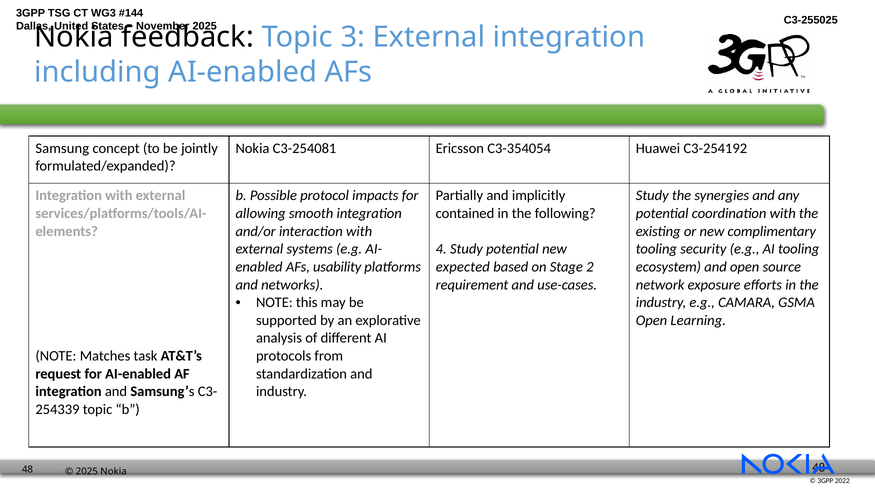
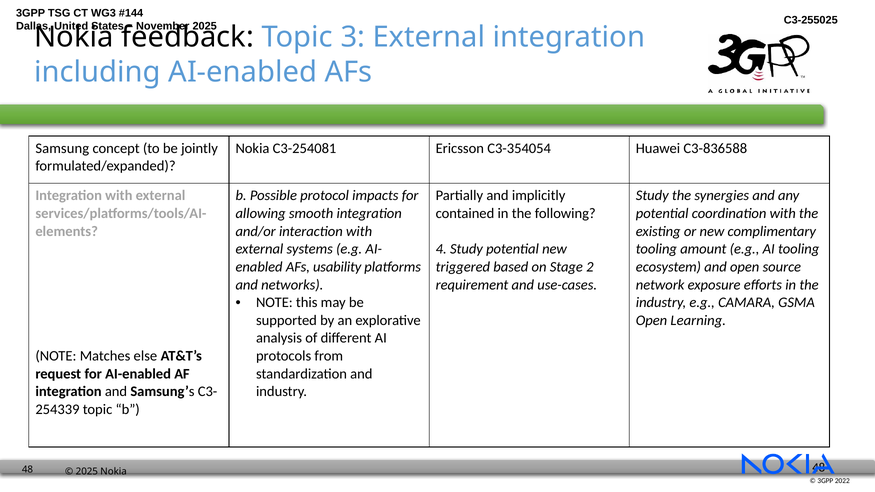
C3-254192: C3-254192 -> C3-836588 (715, 148)
security: security -> amount (703, 249)
expected: expected -> triggered (463, 267)
task: task -> else (145, 356)
